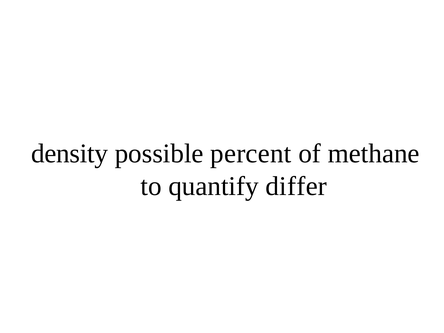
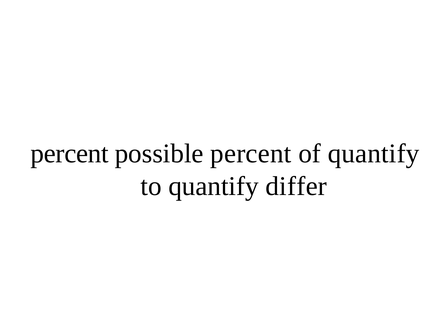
density: density -> percent (70, 154)
of methane: methane -> quantify (374, 154)
